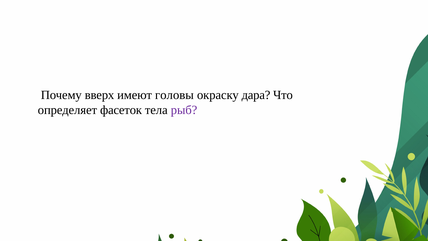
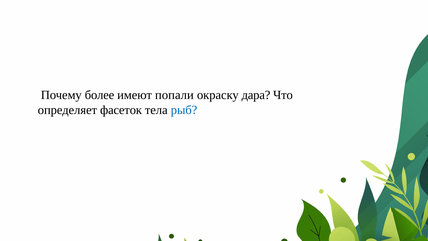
вверх: вверх -> более (100, 95)
головы: головы -> попали (174, 95)
рыб colour: purple -> blue (184, 110)
